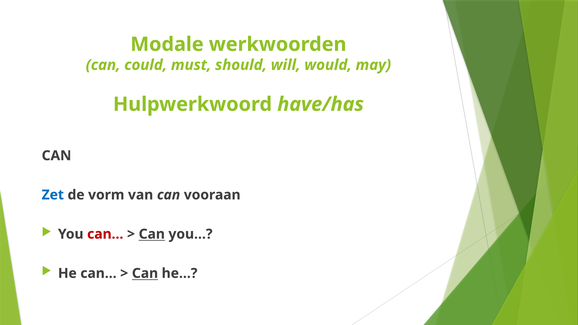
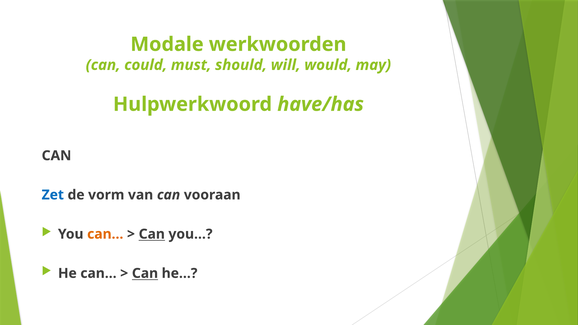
can… colour: red -> orange (105, 234)
